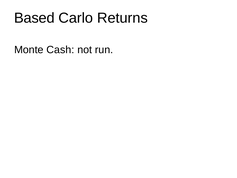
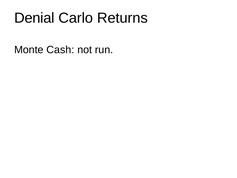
Based: Based -> Denial (34, 18)
